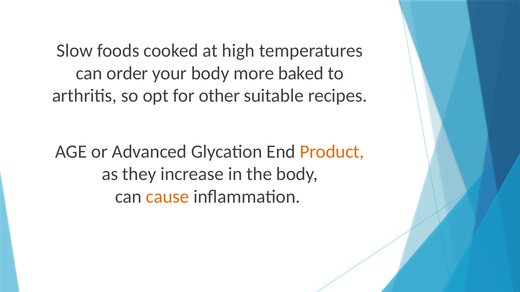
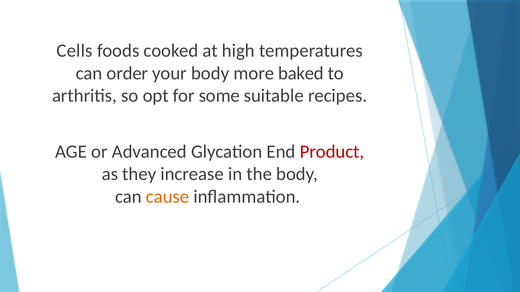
Slow: Slow -> Cells (75, 51)
other: other -> some (219, 96)
Product colour: orange -> red (332, 152)
